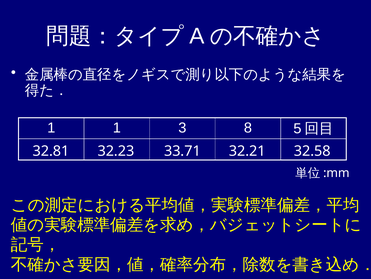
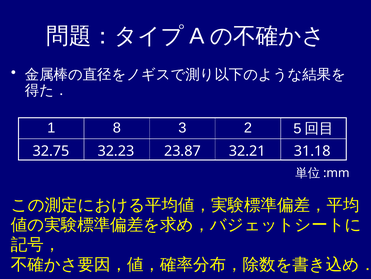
1 1: 1 -> 8 (117, 128)
8: 8 -> 2 (248, 128)
32.81: 32.81 -> 32.75 (51, 151)
33.71: 33.71 -> 23.87 (182, 151)
32.58: 32.58 -> 31.18 (312, 151)
